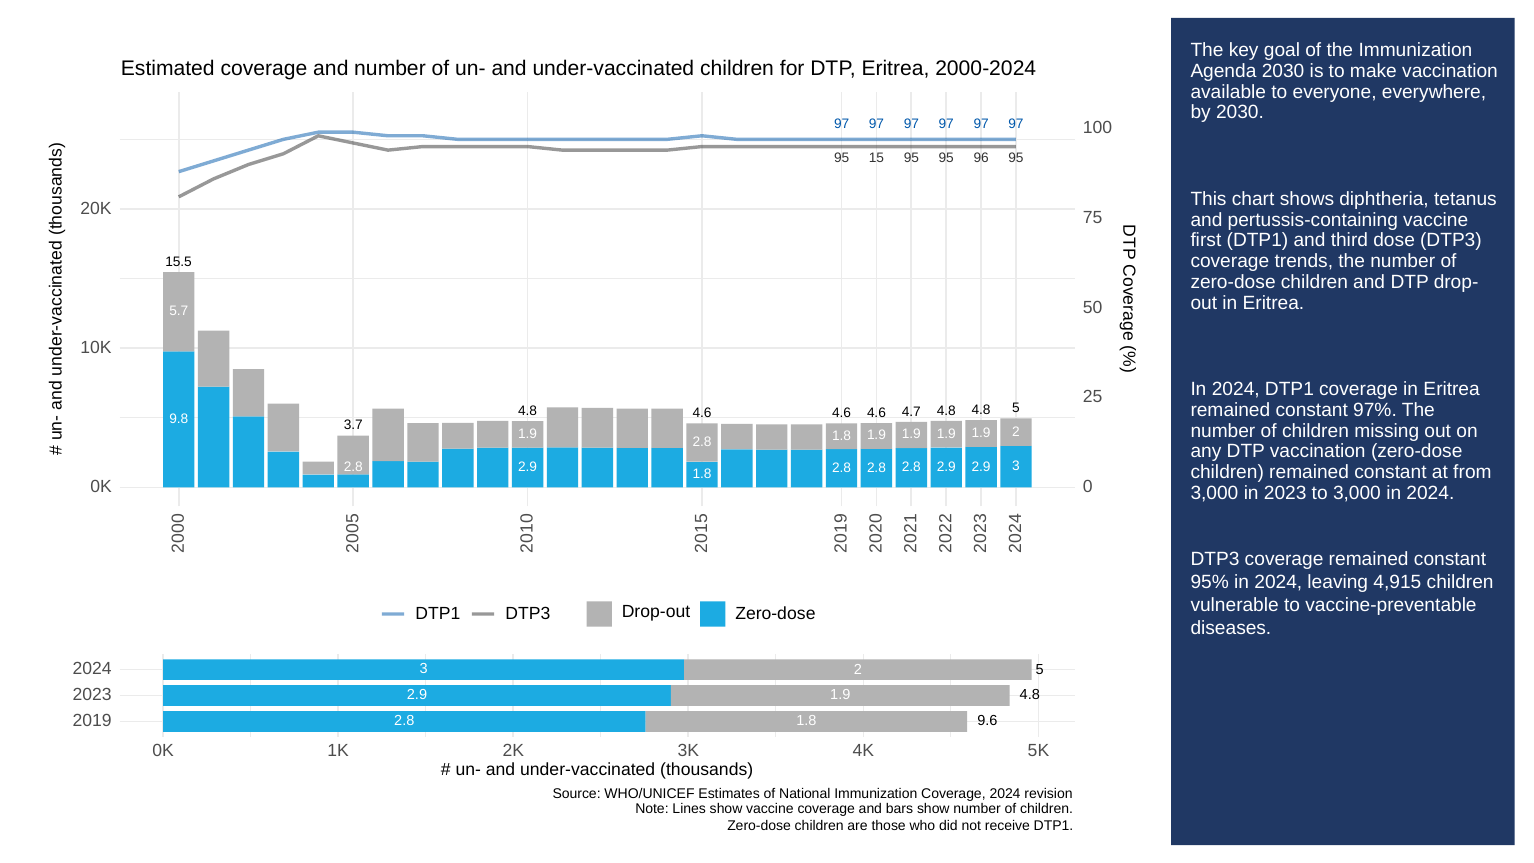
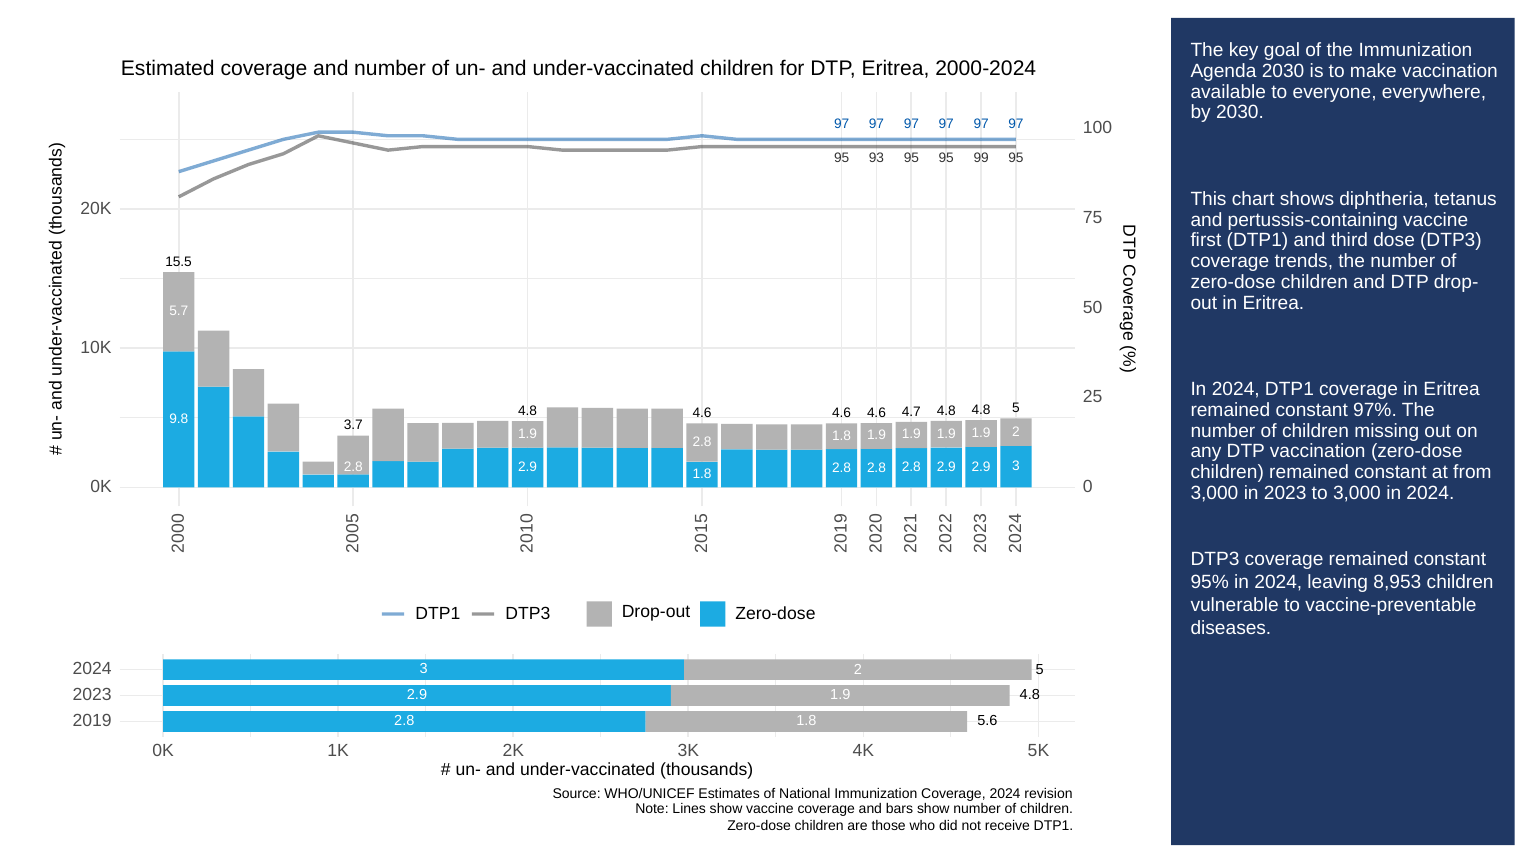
15: 15 -> 93 (877, 158)
96: 96 -> 99 (981, 158)
4,915: 4,915 -> 8,953 (1397, 583)
9.6: 9.6 -> 5.6 (987, 721)
